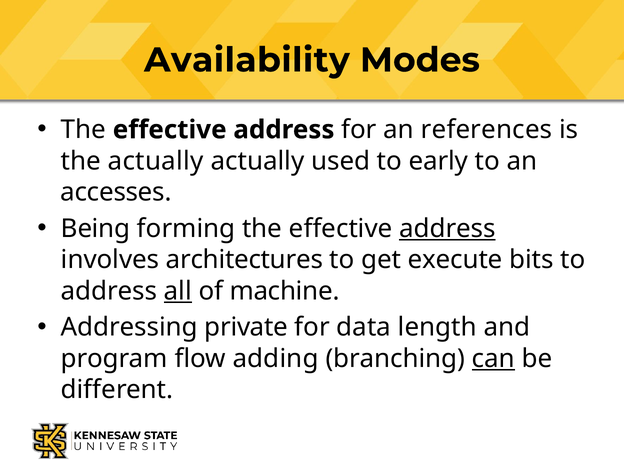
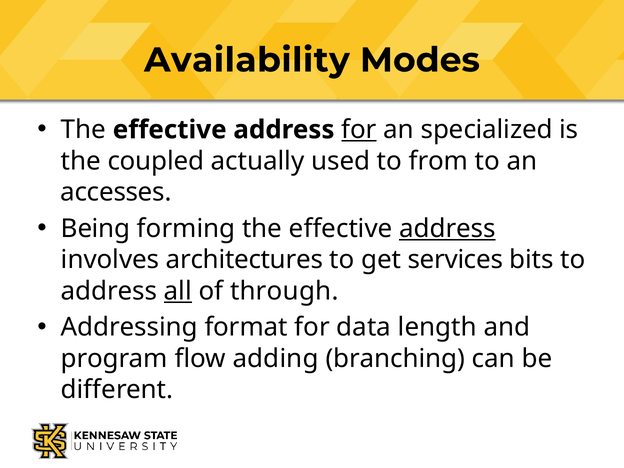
for underline: none -> present (359, 130)
references: references -> specialized (487, 130)
the actually: actually -> coupled (156, 161)
early: early -> from (438, 161)
execute: execute -> services (455, 260)
machine: machine -> through (284, 291)
private: private -> format (246, 327)
can underline: present -> none (493, 359)
